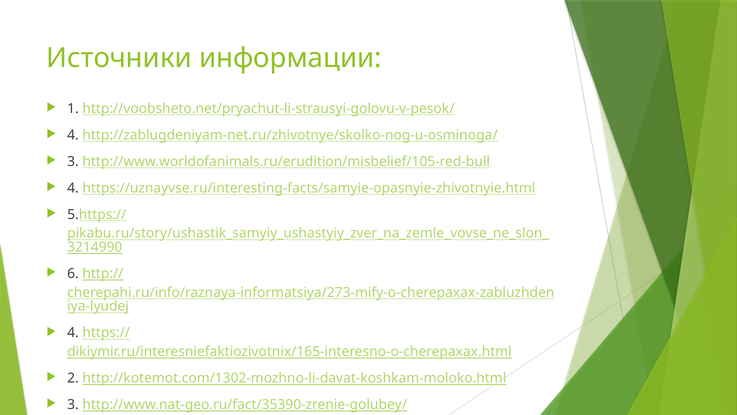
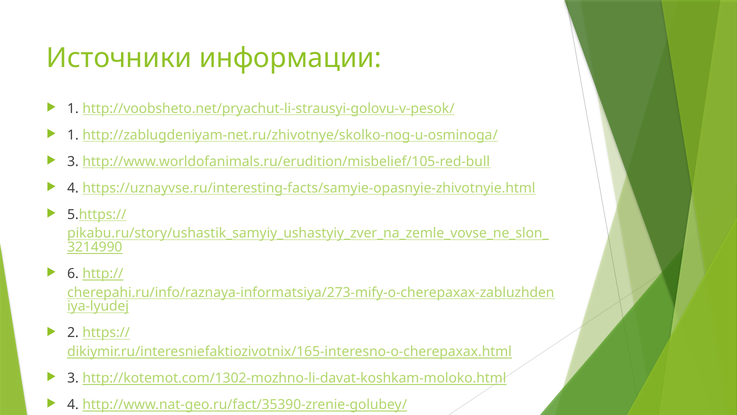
4: 4 -> 1 (73, 135)
4: 4 -> 2 (73, 333)
2: 2 -> 3 (73, 378)
3: 3 -> 4 (73, 404)
